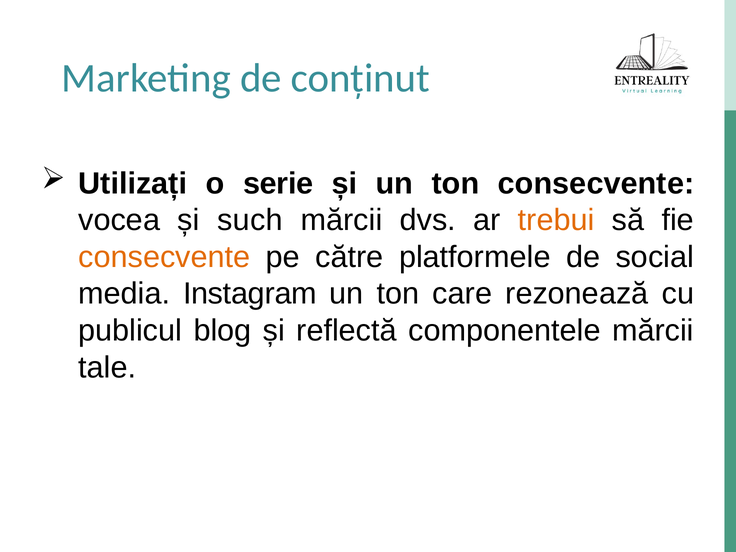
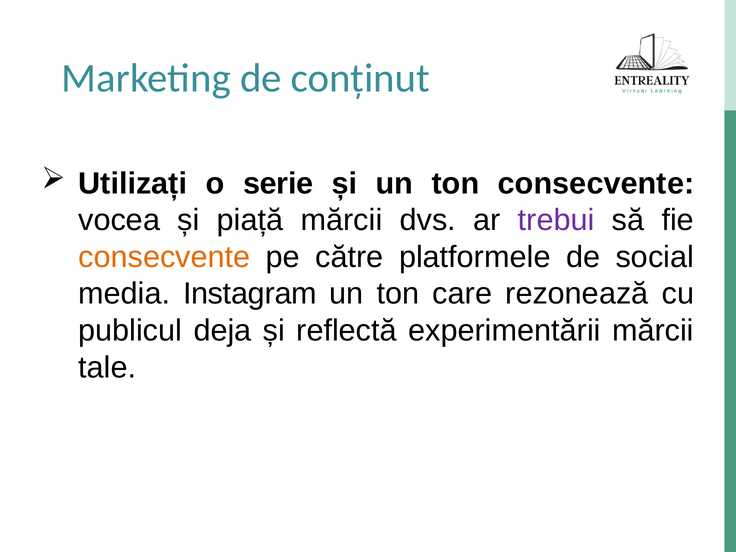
such: such -> piață (250, 220)
trebui colour: orange -> purple (556, 220)
blog: blog -> deja (223, 331)
componentele: componentele -> experimentării (504, 331)
